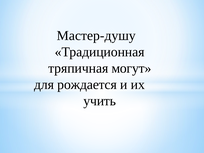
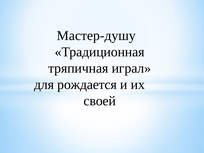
могут: могут -> играл (131, 68)
учить: учить -> своей (100, 101)
